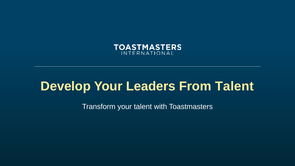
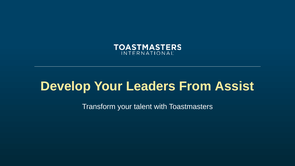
From Talent: Talent -> Assist (235, 86)
